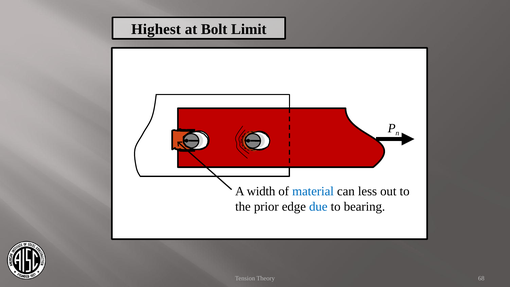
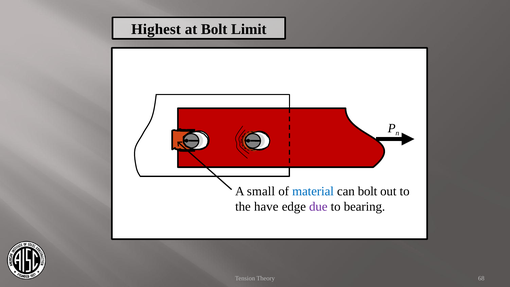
width: width -> small (261, 191)
can less: less -> bolt (368, 191)
prior: prior -> have (266, 206)
due colour: blue -> purple (318, 206)
